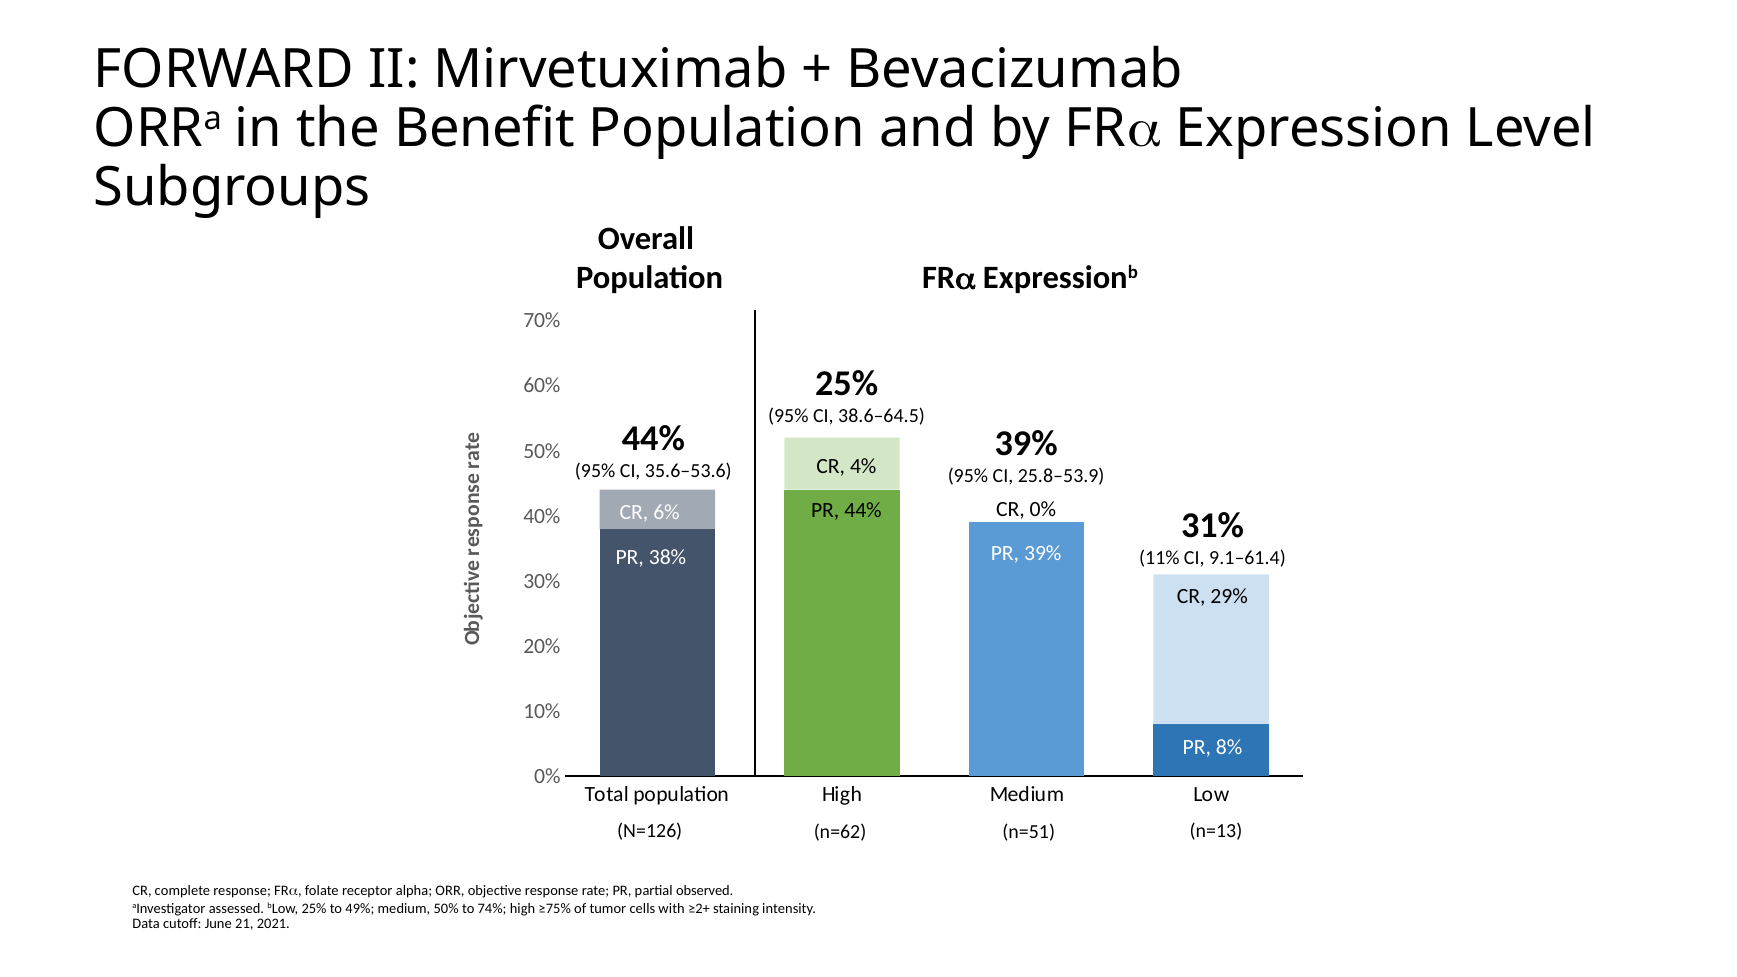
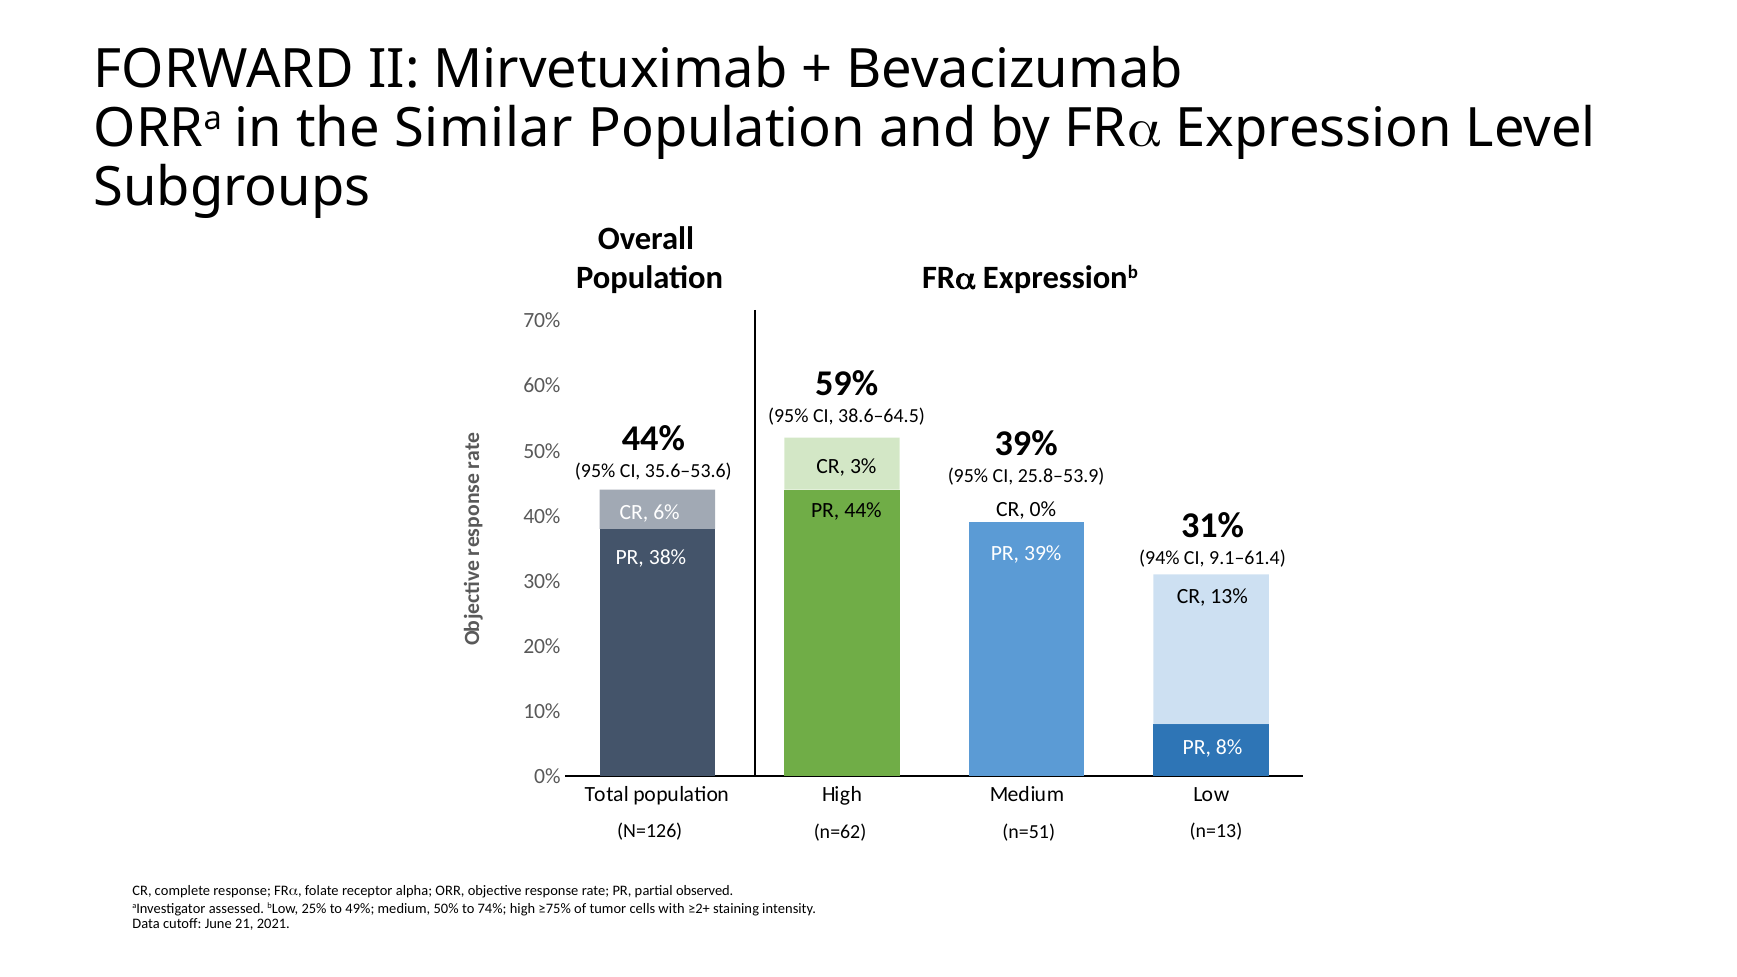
Benefit: Benefit -> Similar (484, 129)
25%: 25% -> 59% (847, 383)
4%: 4% -> 3% (863, 467)
11%: 11% -> 94% (1159, 558)
29%: 29% -> 13% (1229, 597)
